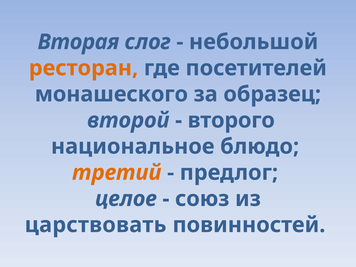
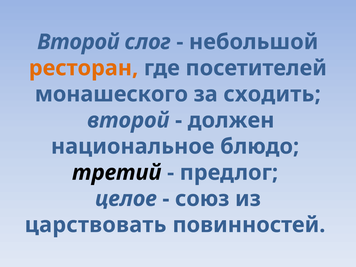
Вторая: Вторая -> Второй (78, 42)
образец: образец -> сходить (272, 94)
второго: второго -> должен (231, 120)
третий colour: orange -> black (117, 173)
